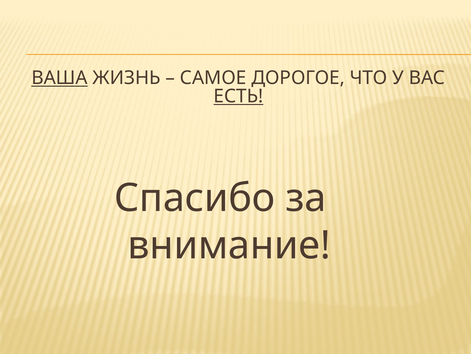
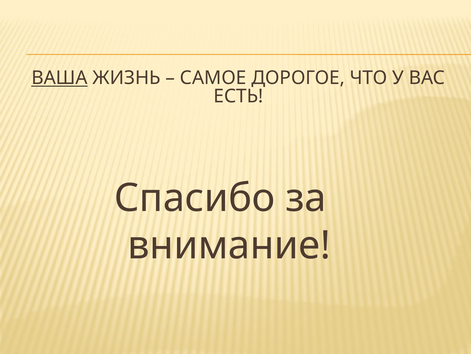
ЕСТЬ underline: present -> none (238, 96)
